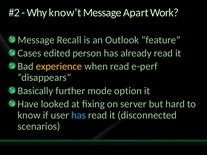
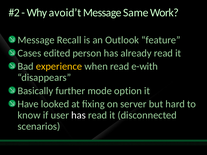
know’t: know’t -> avoid’t (65, 13)
Apart: Apart -> Same (136, 13)
e-perf: e-perf -> e-with (145, 67)
has colour: light blue -> white (79, 115)
